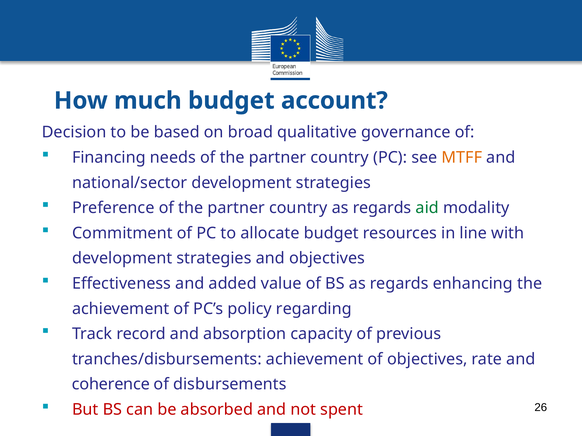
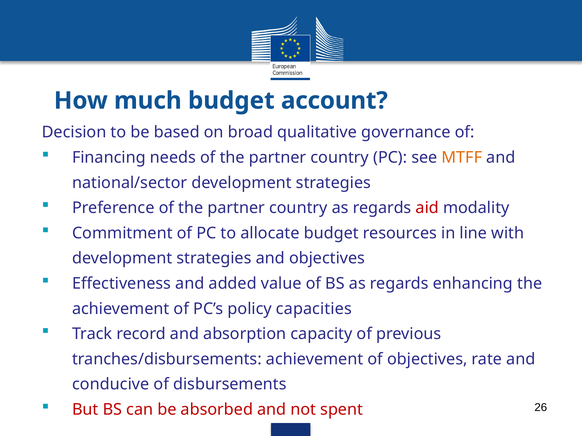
aid colour: green -> red (427, 208)
regarding: regarding -> capacities (314, 309)
coherence: coherence -> conducive (111, 385)
